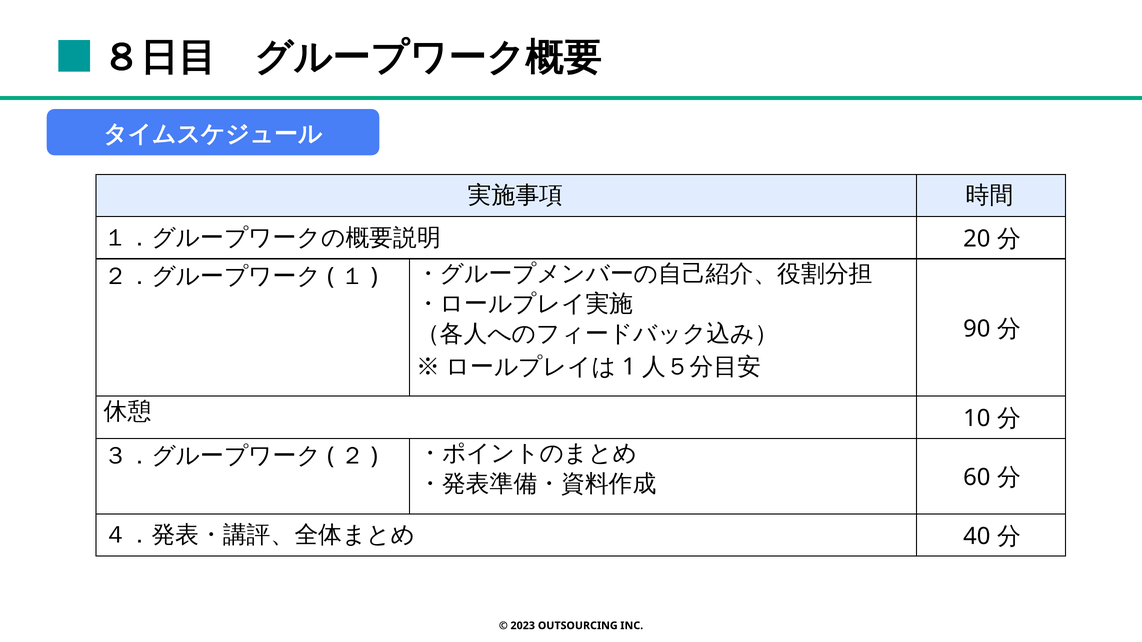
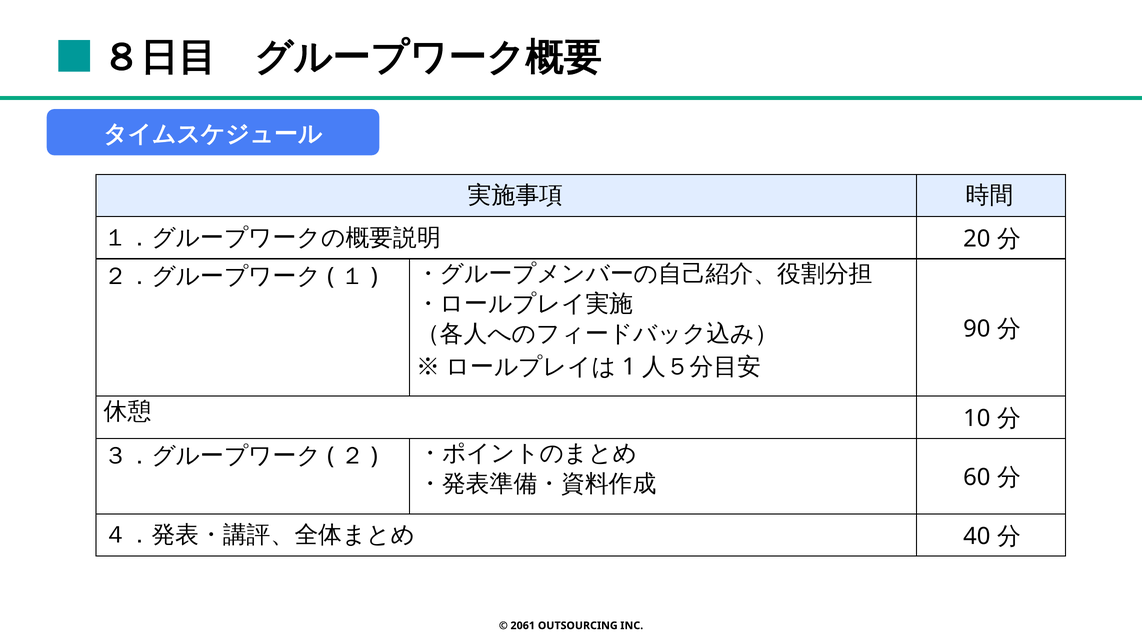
2023: 2023 -> 2061 (523, 626)
